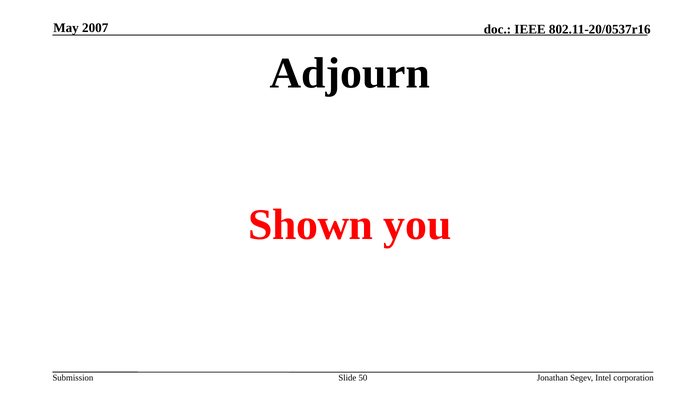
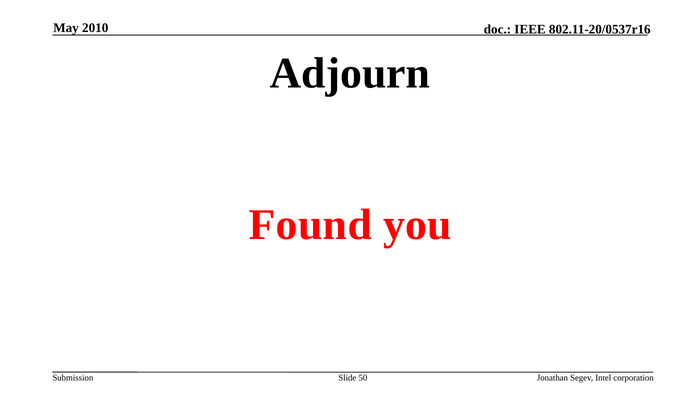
2007: 2007 -> 2010 (95, 28)
Shown: Shown -> Found (310, 224)
